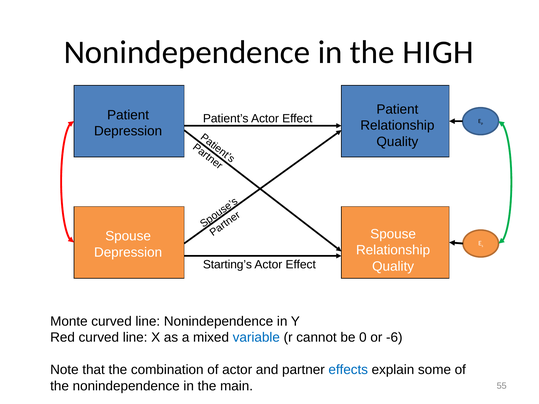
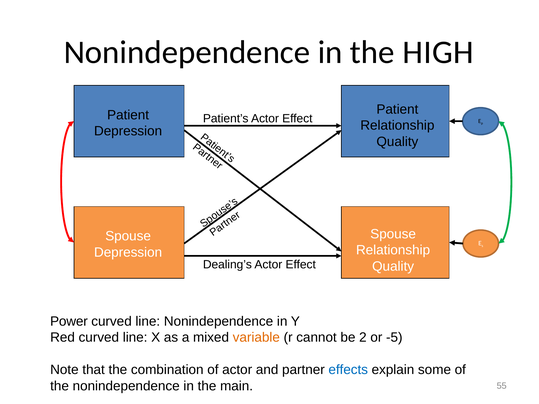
Starting’s: Starting’s -> Dealing’s (227, 265)
Monte: Monte -> Power (69, 322)
variable colour: blue -> orange (256, 338)
0: 0 -> 2 (363, 338)
-6: -6 -> -5 (394, 338)
